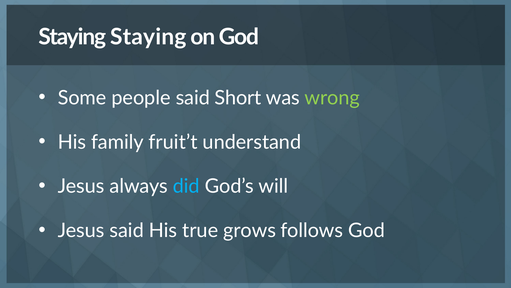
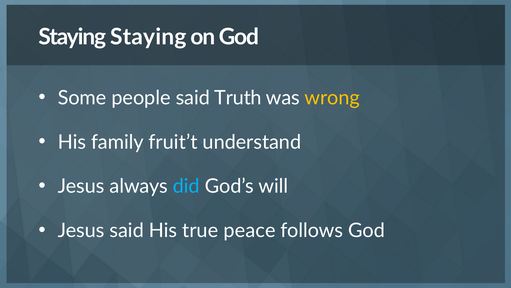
Short: Short -> Truth (238, 98)
wrong colour: light green -> yellow (332, 98)
grows: grows -> peace (249, 230)
